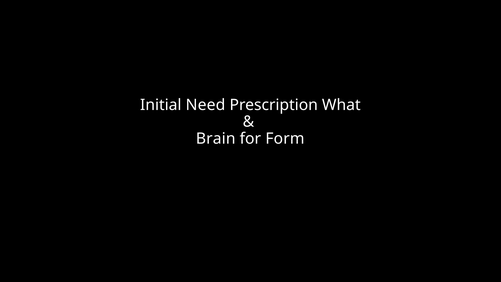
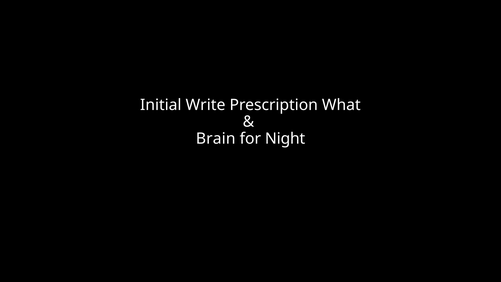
Need: Need -> Write (206, 105)
Form: Form -> Night (285, 139)
